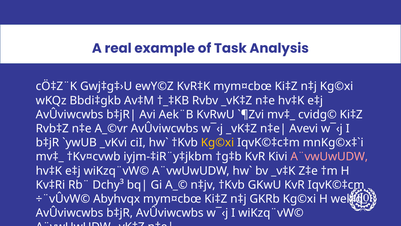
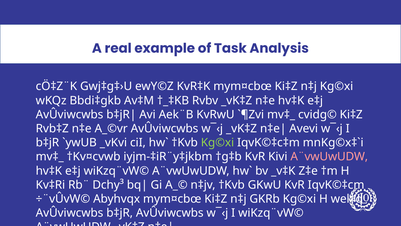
Kg©xi colour: yellow -> light green (217, 142)
